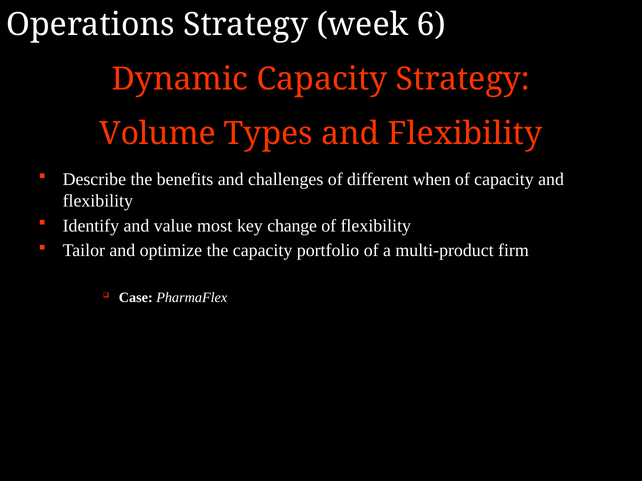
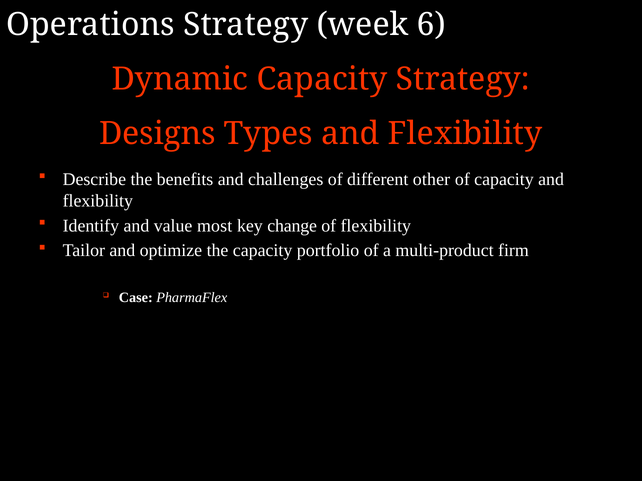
Volume: Volume -> Designs (157, 134)
when: when -> other (432, 179)
